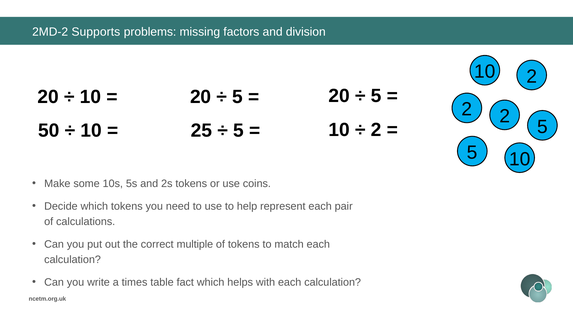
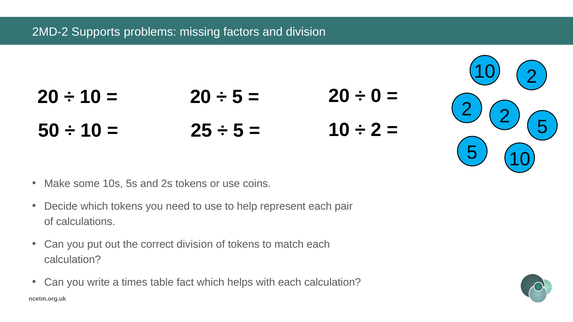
5: 5 -> 0 (376, 96)
correct multiple: multiple -> division (195, 244)
